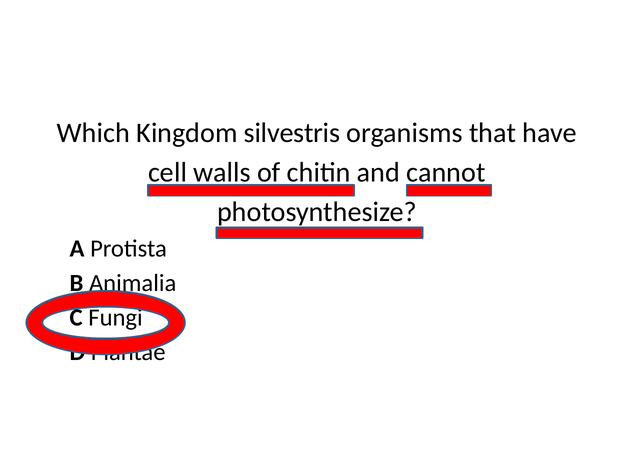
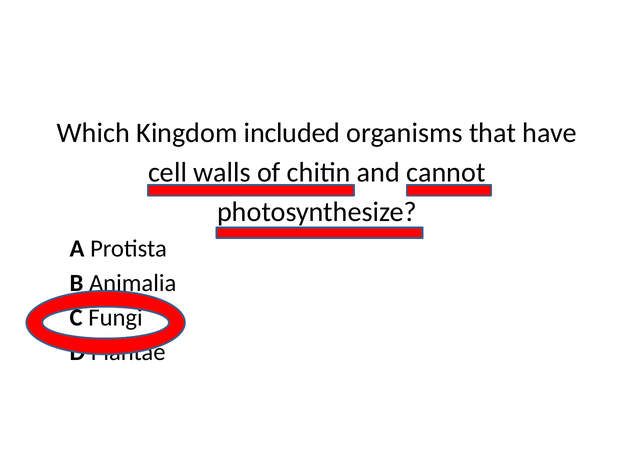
silvestris: silvestris -> included (292, 133)
